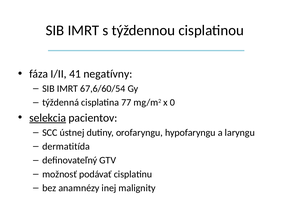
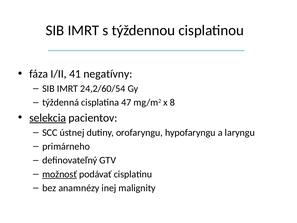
67,6/60/54: 67,6/60/54 -> 24,2/60/54 (103, 89)
77: 77 -> 47 (126, 102)
0: 0 -> 8 (172, 102)
dermatitída: dermatitída -> primárneho (66, 146)
možnosť underline: none -> present (60, 174)
